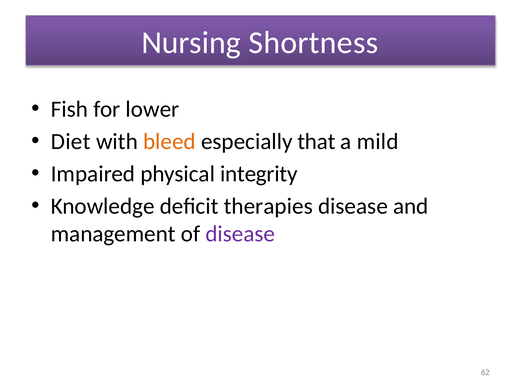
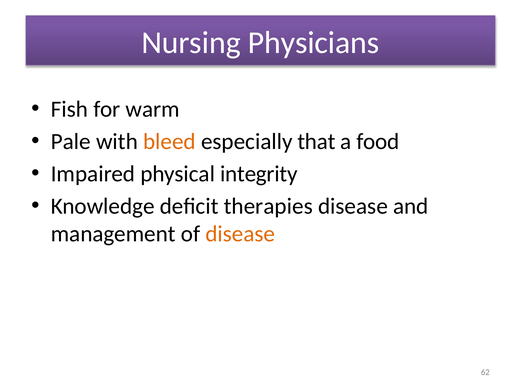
Shortness: Shortness -> Physicians (314, 43)
lower: lower -> warm (153, 109)
Diet: Diet -> Pale (71, 142)
mild: mild -> food (378, 142)
disease colour: purple -> orange (240, 234)
